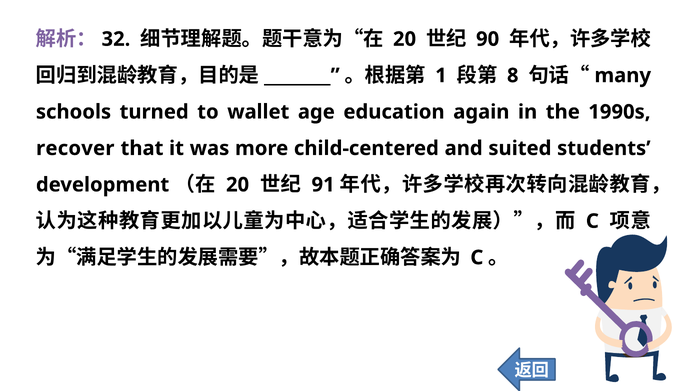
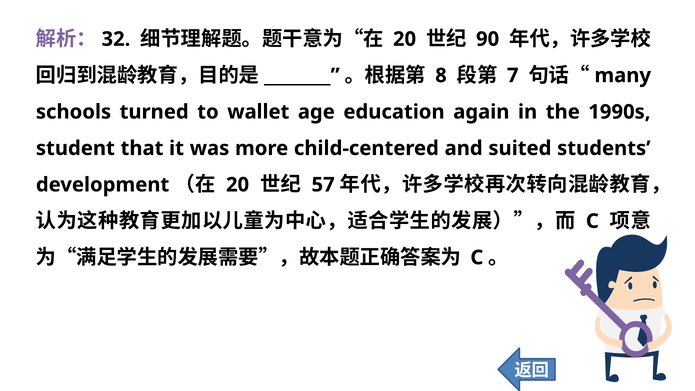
1: 1 -> 8 (441, 75)
8: 8 -> 7 (513, 75)
recover: recover -> student (75, 148)
91: 91 -> 57 (323, 185)
